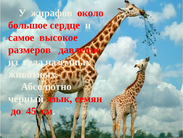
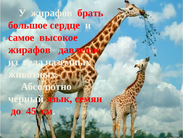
около: около -> брать (90, 13)
размеров: размеров -> жирафов (30, 50)
